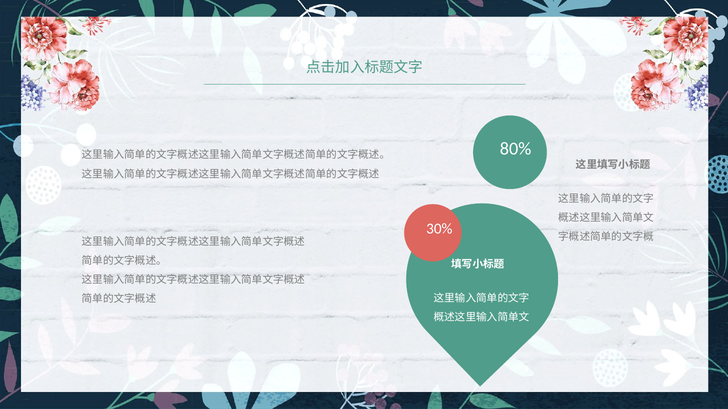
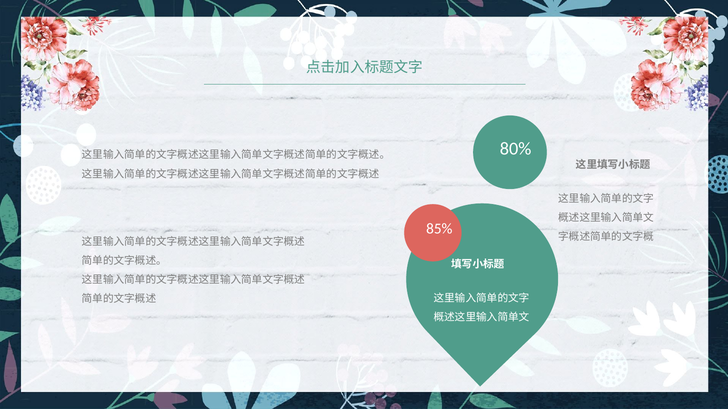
30%: 30% -> 85% (439, 229)
